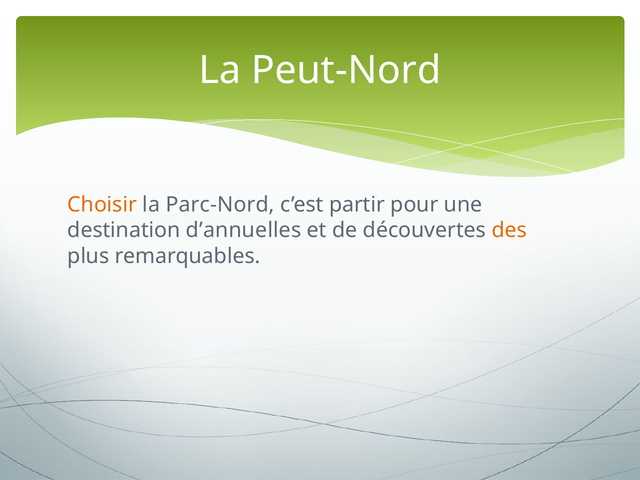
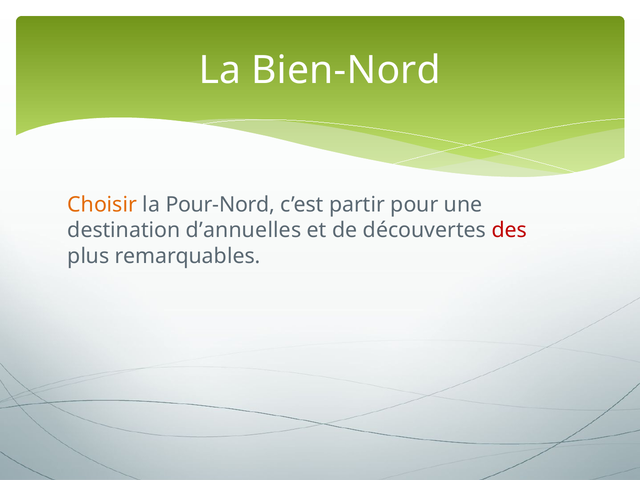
Peut-Nord: Peut-Nord -> Bien-Nord (346, 70)
Parc-Nord: Parc-Nord -> Pour-Nord (220, 205)
des colour: orange -> red (509, 230)
